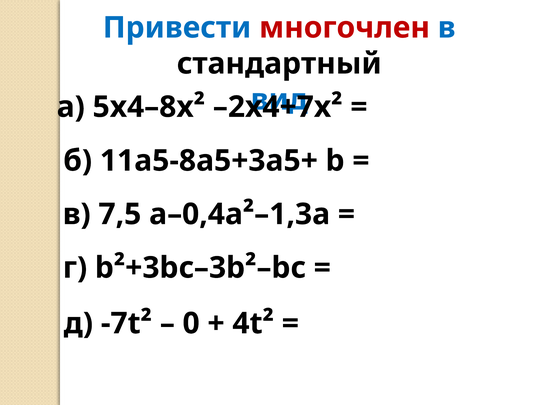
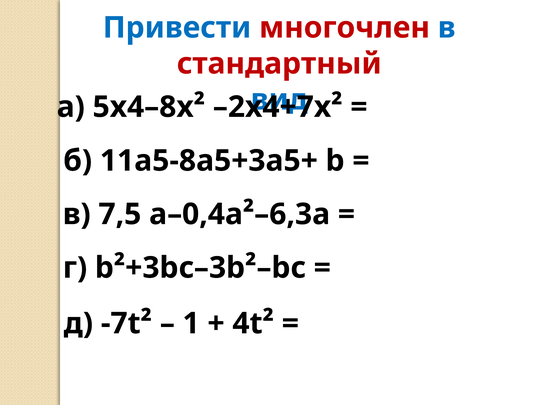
стандартный colour: black -> red (279, 64)
a–0,4a²–1,3a: a–0,4a²–1,3a -> a–0,4a²–6,3a (240, 215)
0: 0 -> 1 (191, 324)
